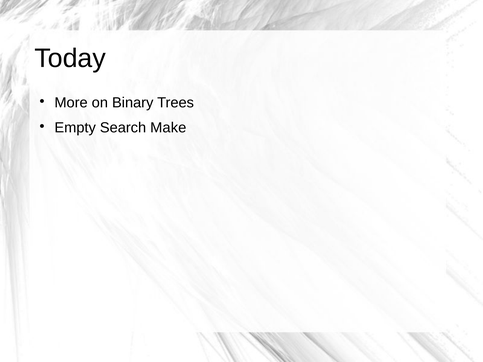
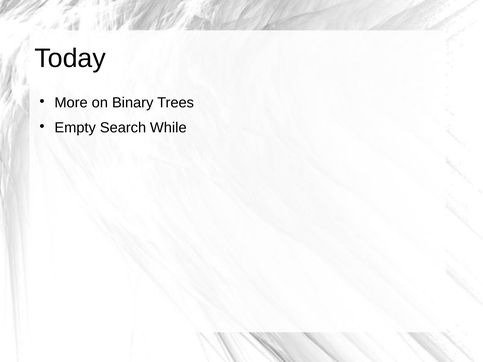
Make: Make -> While (168, 128)
